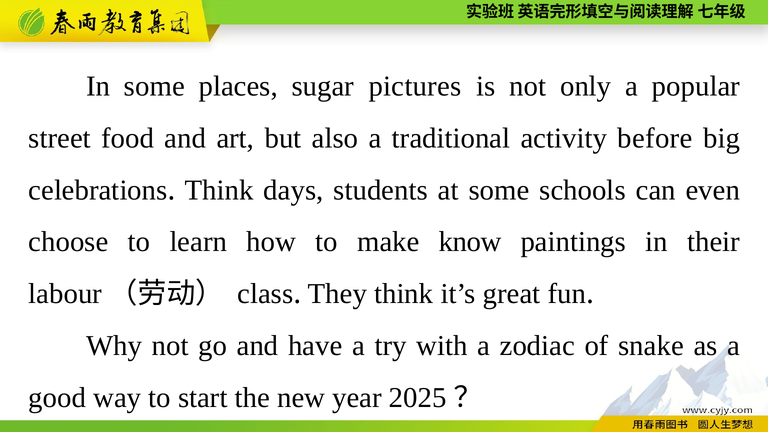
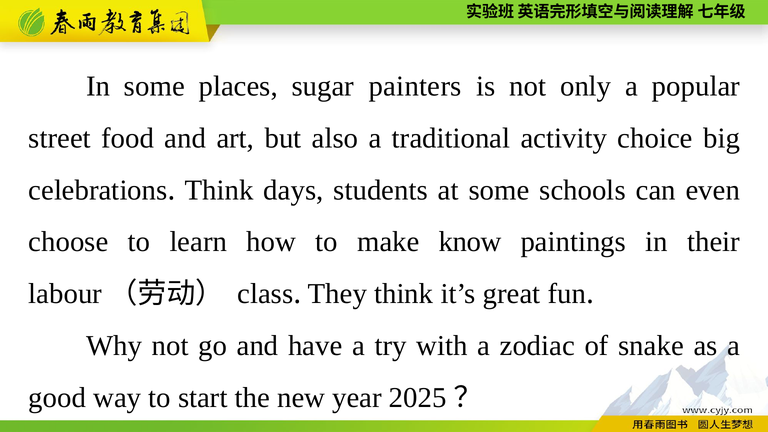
pictures: pictures -> painters (415, 86)
before: before -> choice (655, 138)
